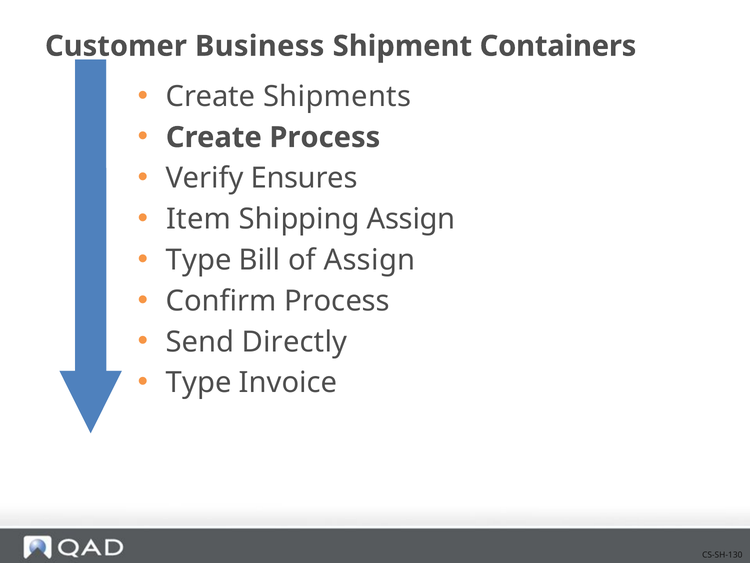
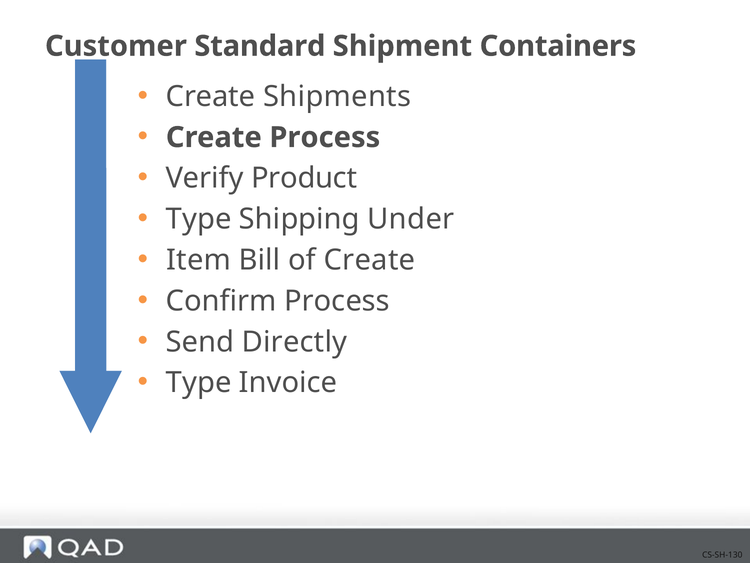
Business: Business -> Standard (260, 46)
Ensures: Ensures -> Product (304, 178)
Item: Item -> Type (199, 219)
Shipping Assign: Assign -> Under (411, 219)
Type: Type -> Item (199, 260)
of Assign: Assign -> Create (370, 260)
